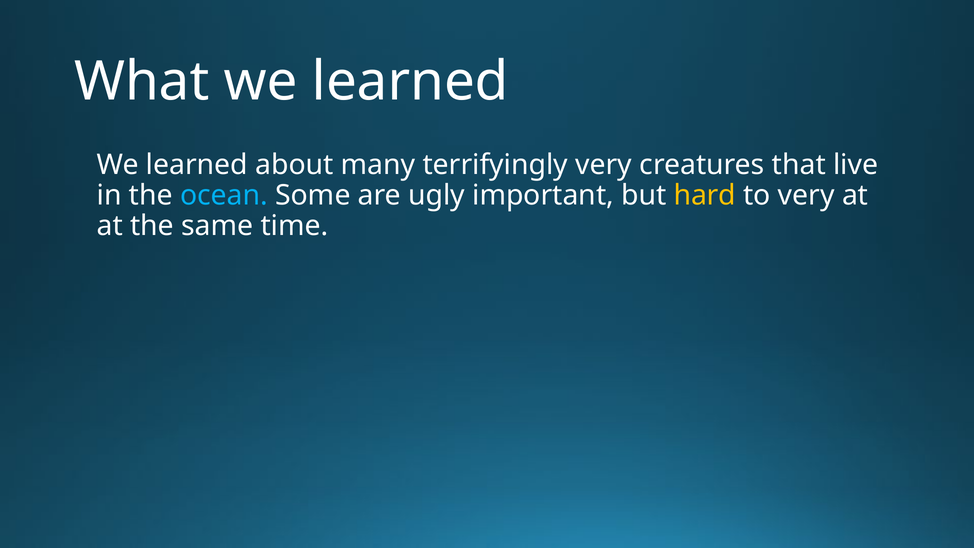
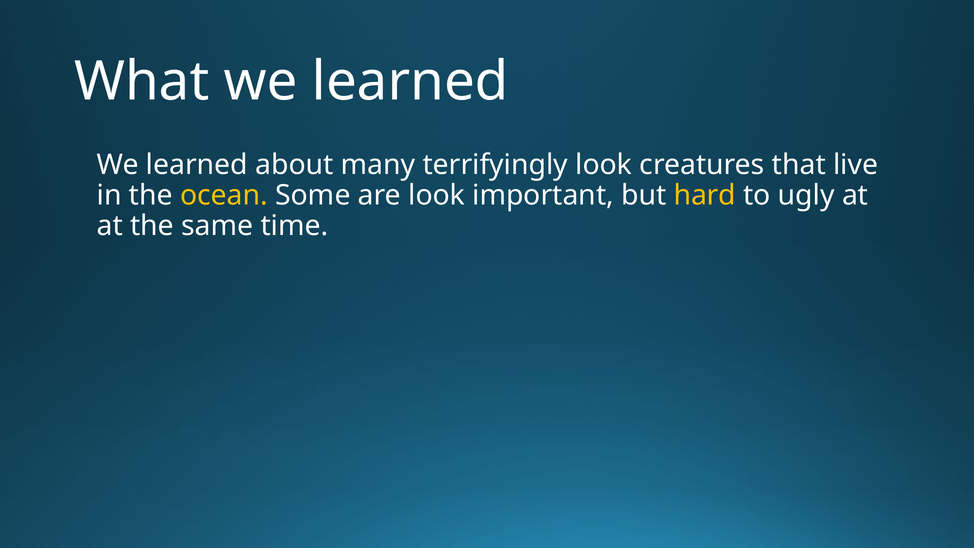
terrifyingly very: very -> look (604, 165)
ocean colour: light blue -> yellow (224, 195)
are ugly: ugly -> look (437, 195)
to very: very -> ugly (806, 195)
